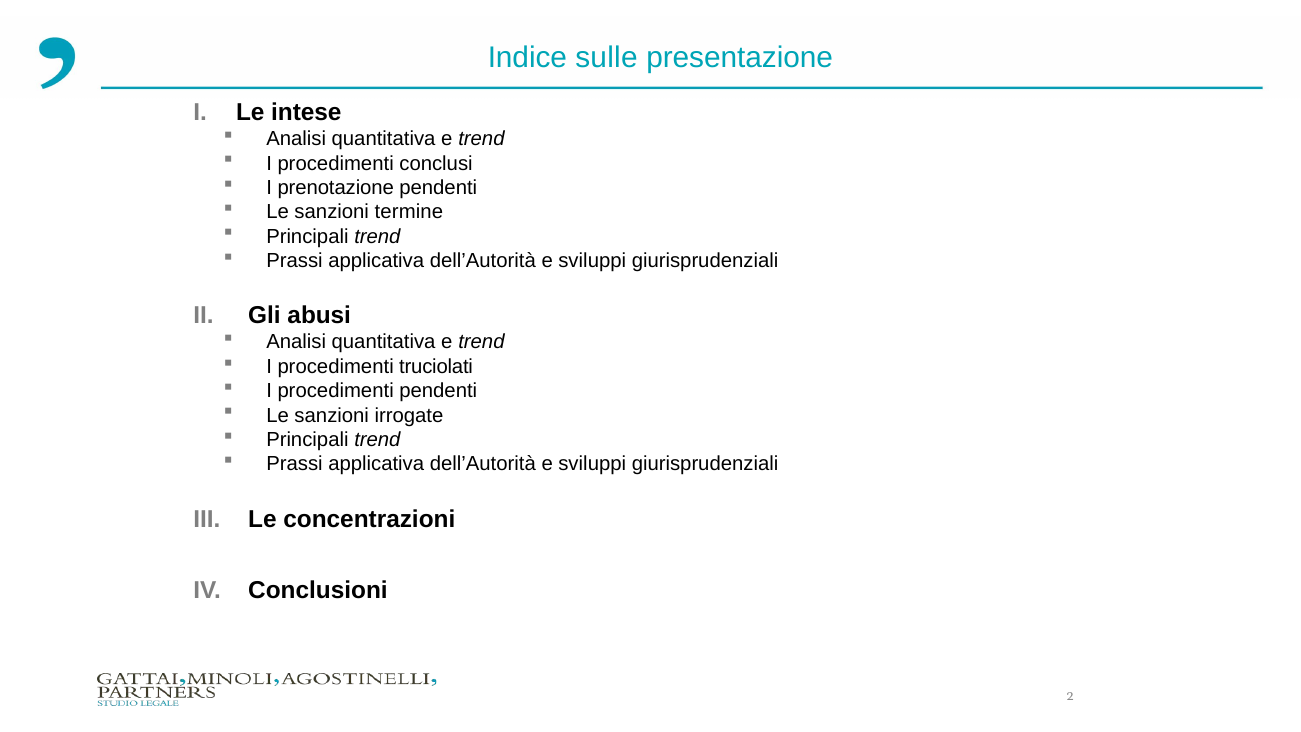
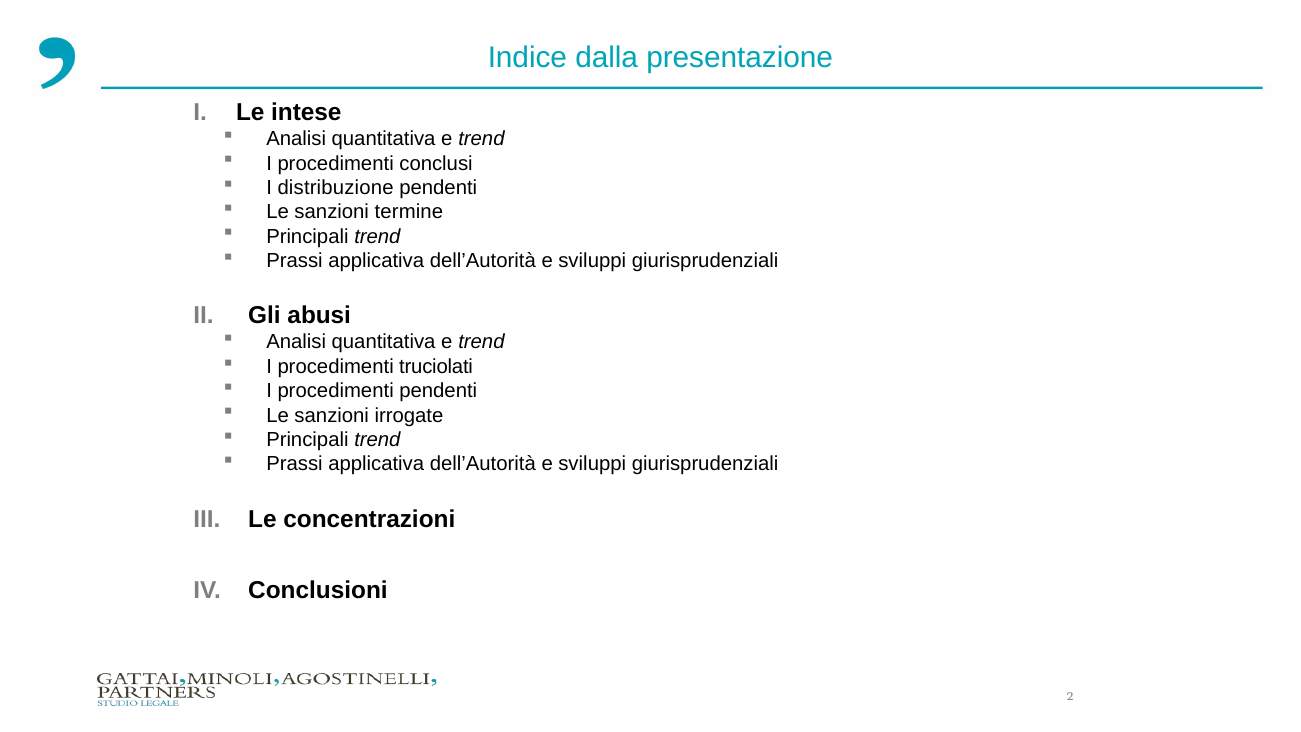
sulle: sulle -> dalla (607, 58)
prenotazione: prenotazione -> distribuzione (336, 188)
